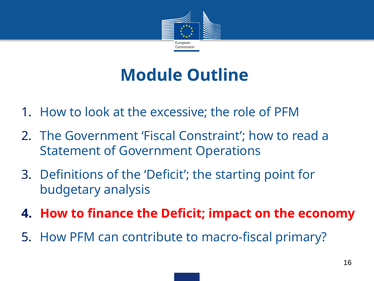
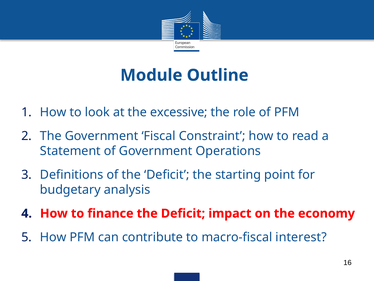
primary: primary -> interest (301, 237)
